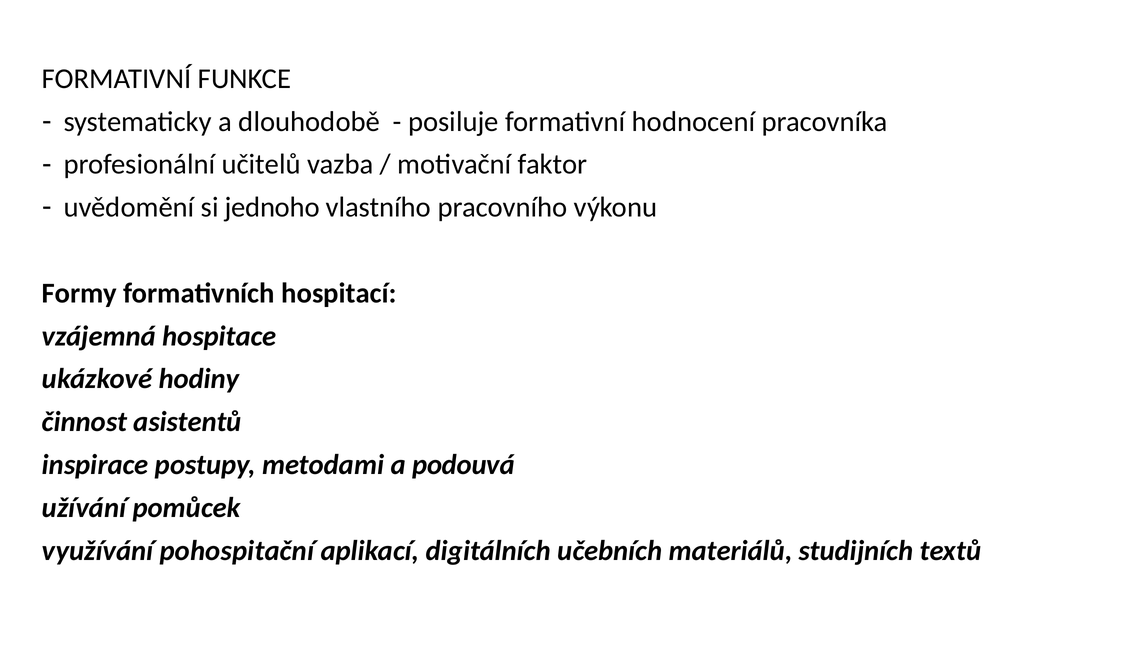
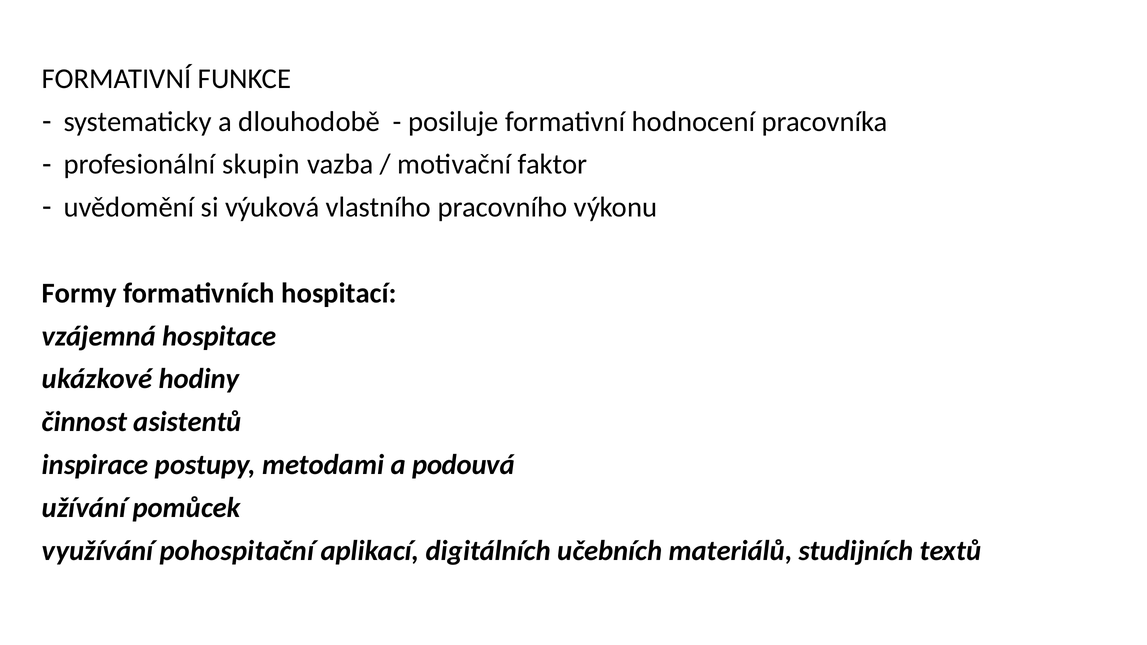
učitelů: učitelů -> skupin (261, 165)
jednoho: jednoho -> výuková (272, 207)
